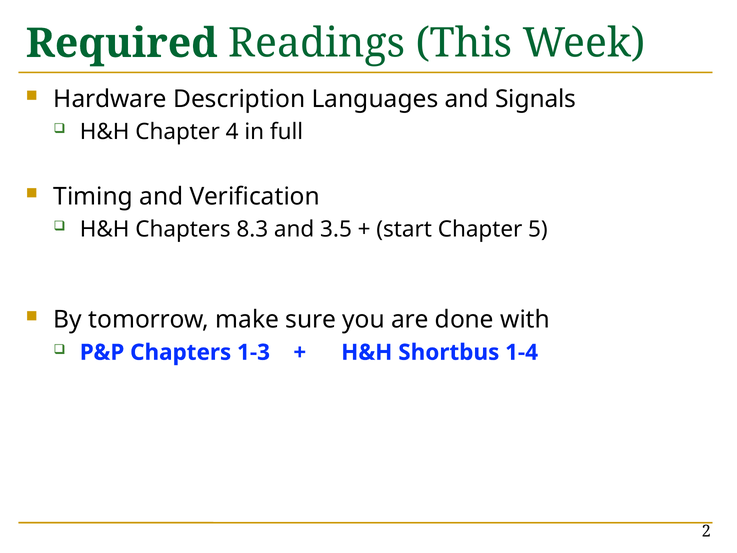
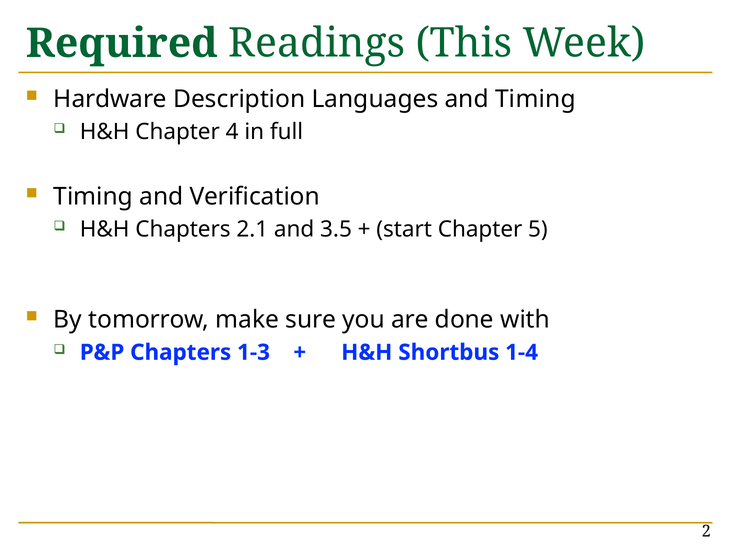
and Signals: Signals -> Timing (535, 99)
8.3: 8.3 -> 2.1 (252, 229)
